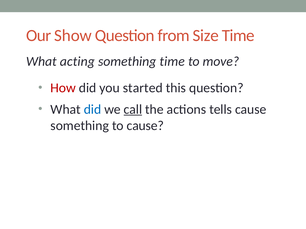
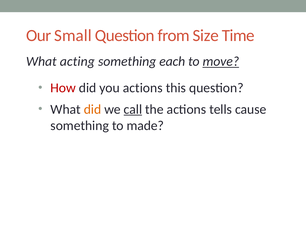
Show: Show -> Small (73, 36)
something time: time -> each (172, 62)
move underline: none -> present (221, 62)
you started: started -> actions (143, 88)
did colour: blue -> orange (92, 110)
to cause: cause -> made (145, 126)
